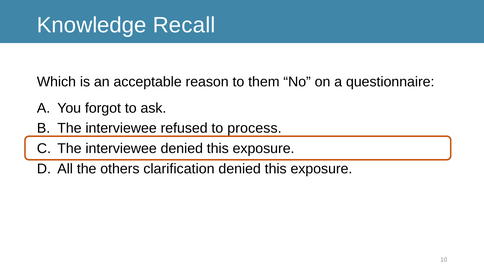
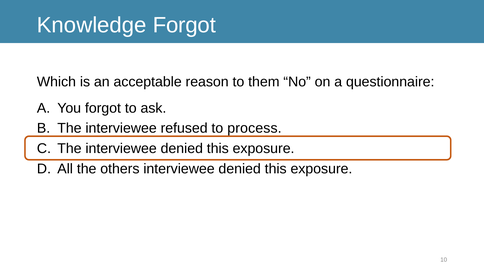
Knowledge Recall: Recall -> Forgot (184, 25)
others clarification: clarification -> interviewee (179, 169)
